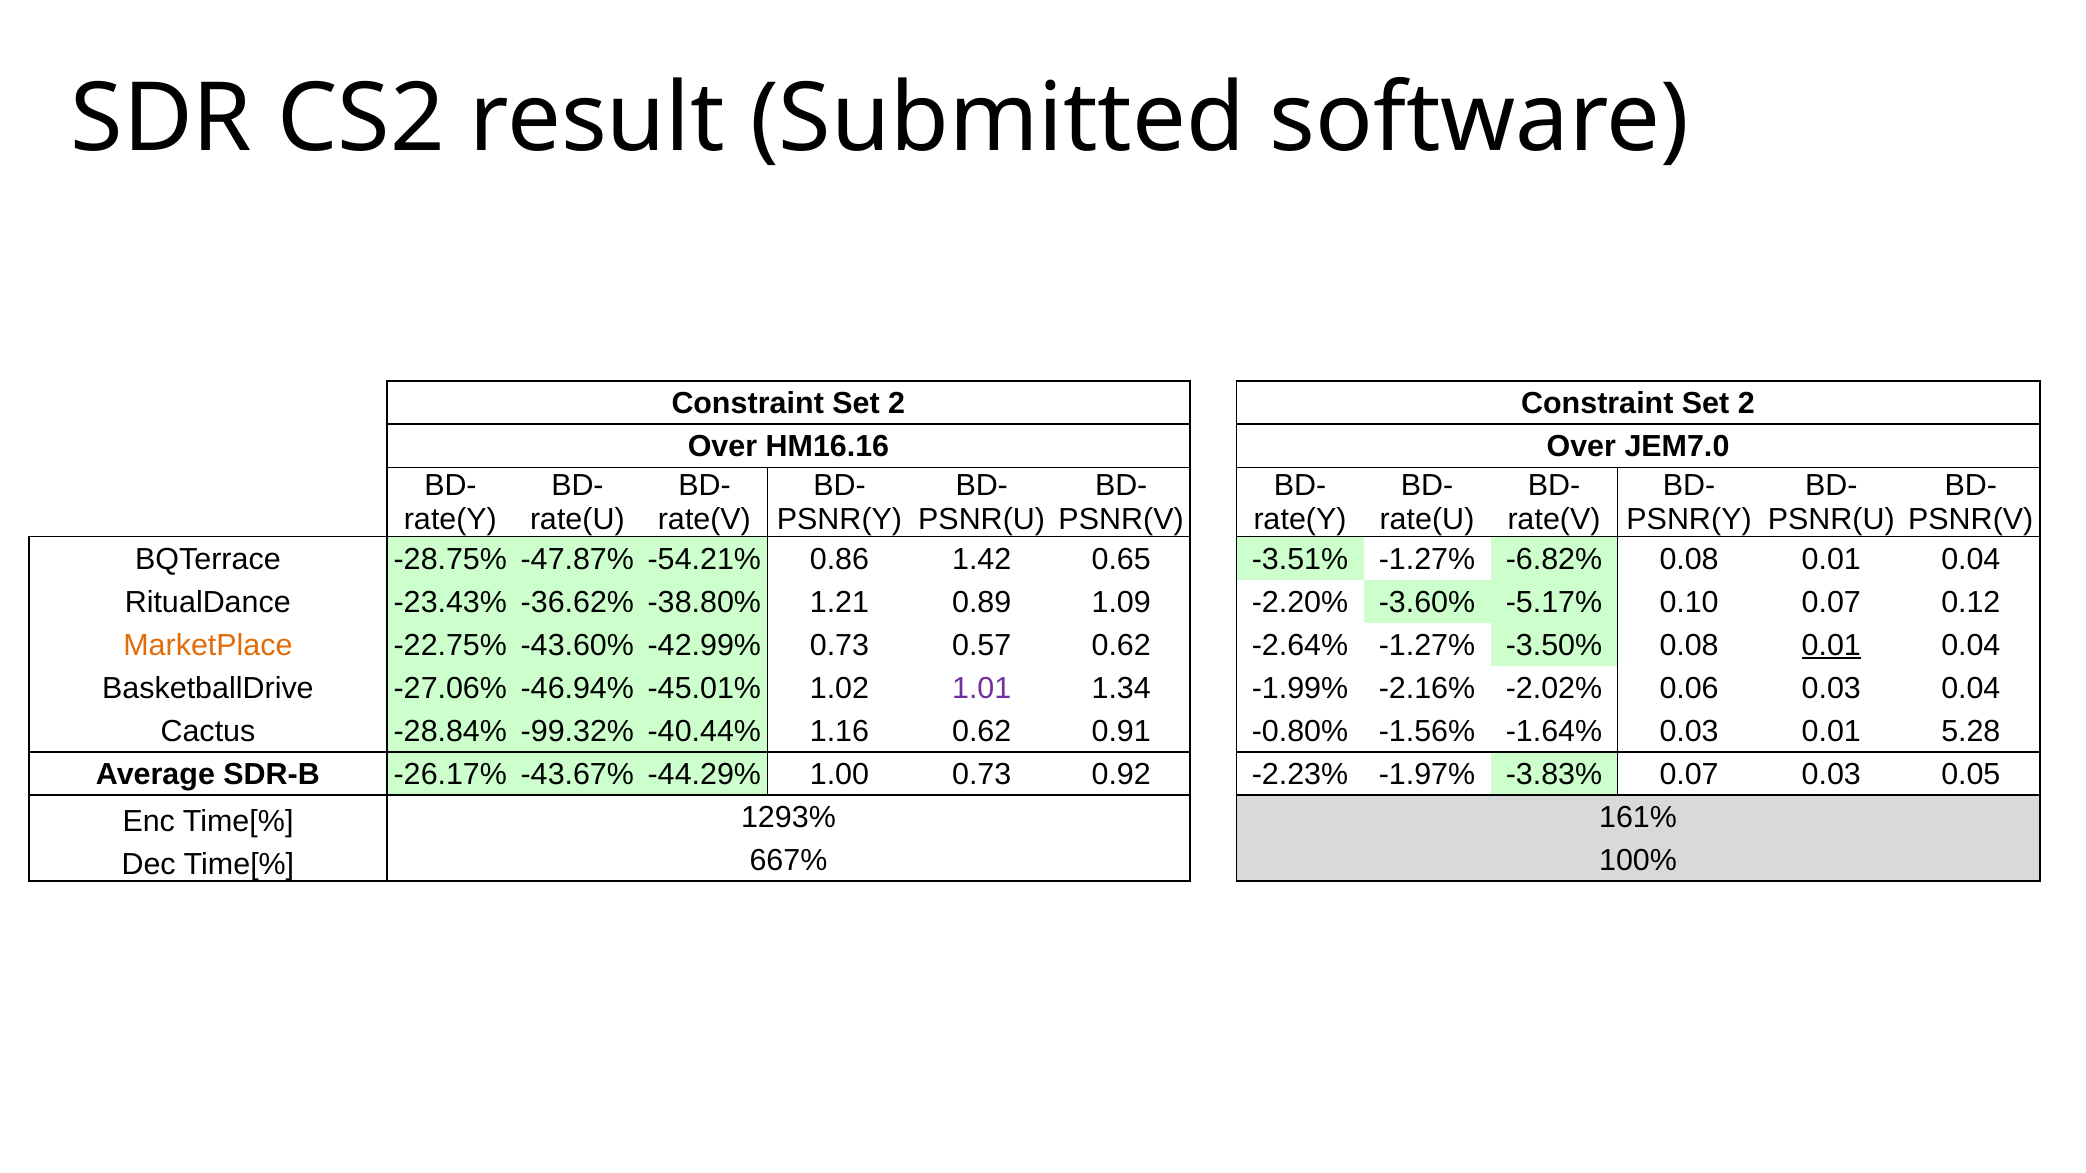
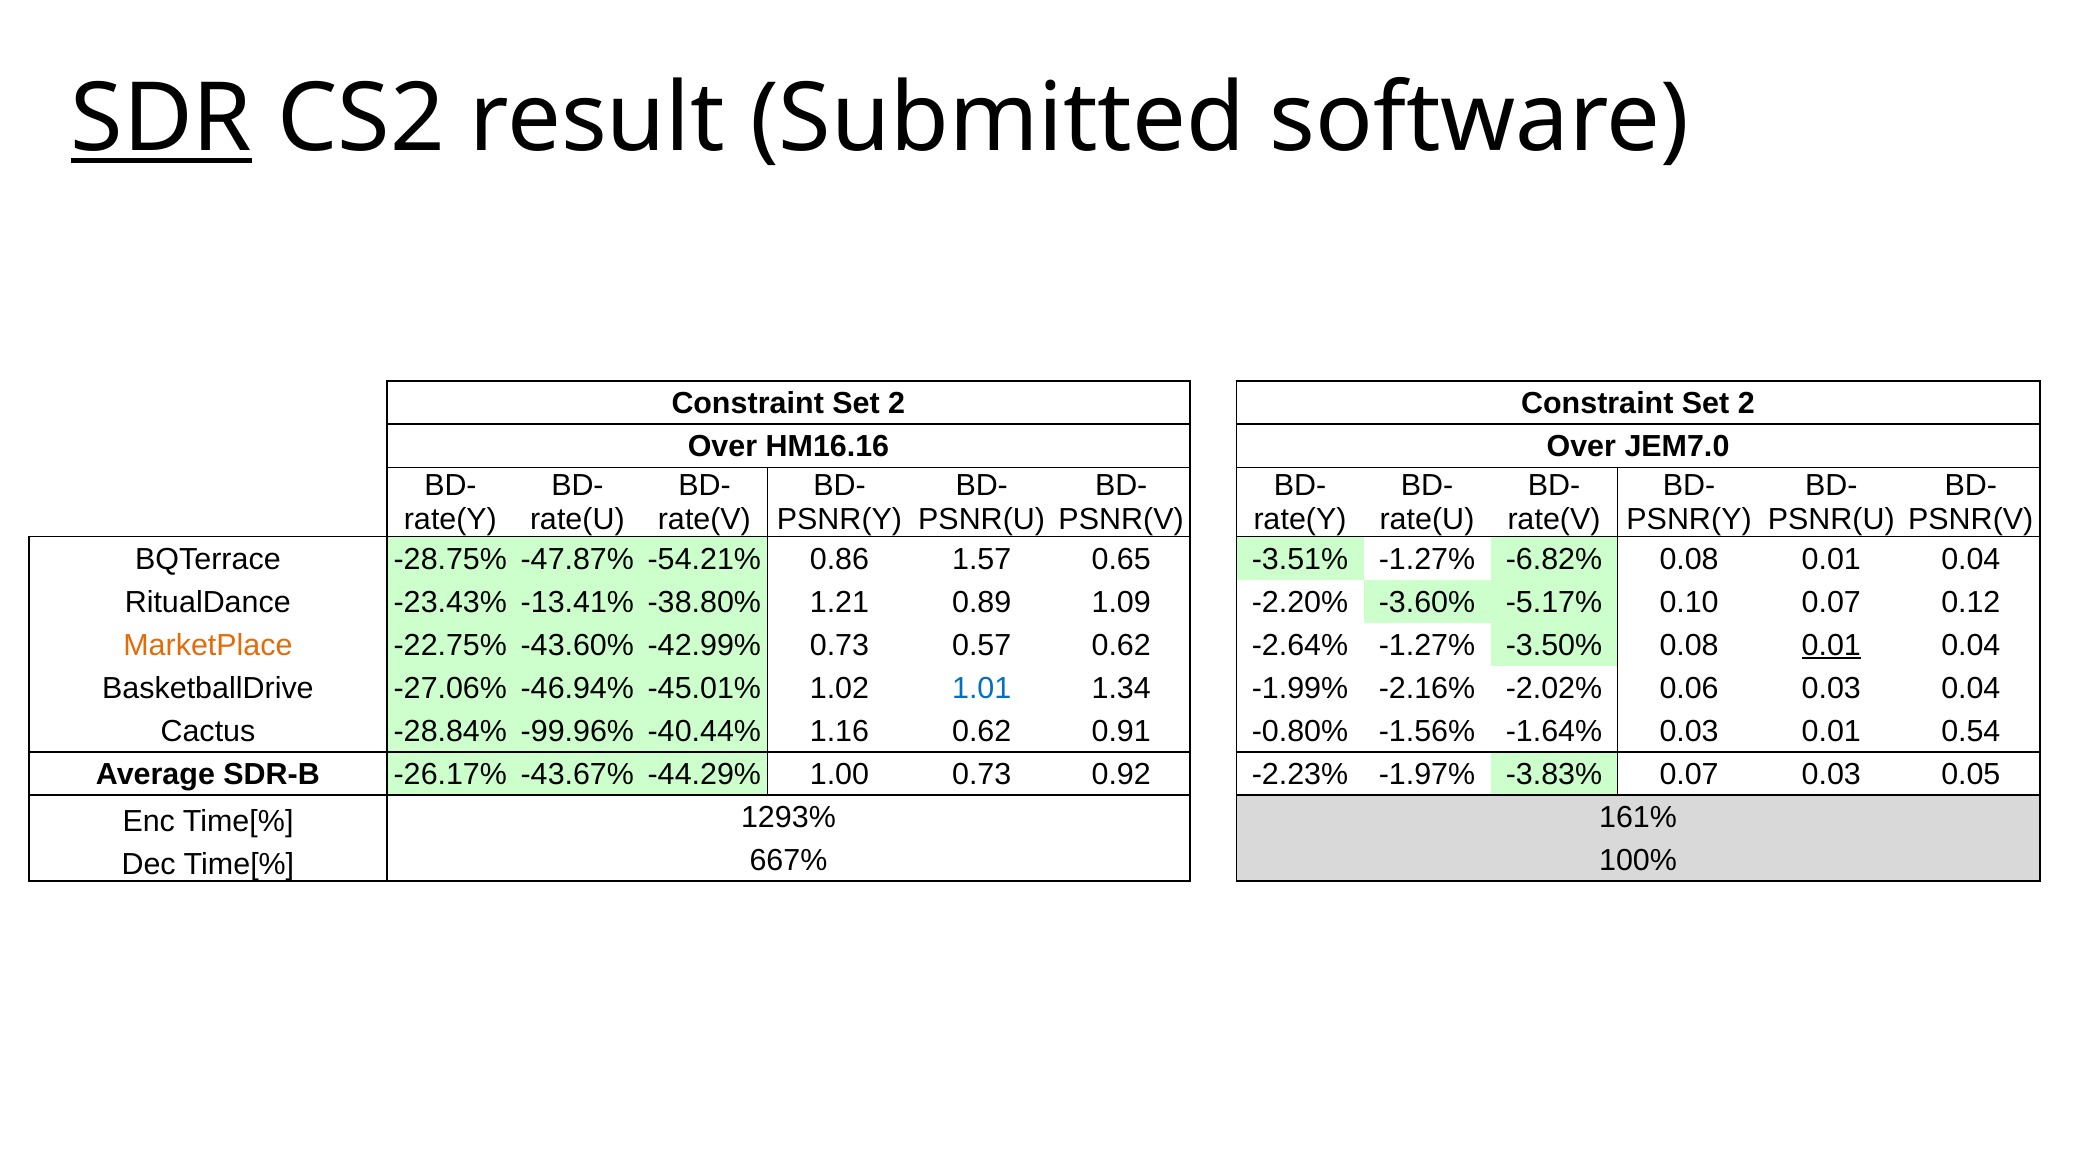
SDR underline: none -> present (162, 119)
1.42: 1.42 -> 1.57 (982, 559)
-36.62%: -36.62% -> -13.41% (577, 602)
1.01 colour: purple -> blue (982, 688)
-99.32%: -99.32% -> -99.96% (577, 731)
5.28: 5.28 -> 0.54 (1971, 731)
